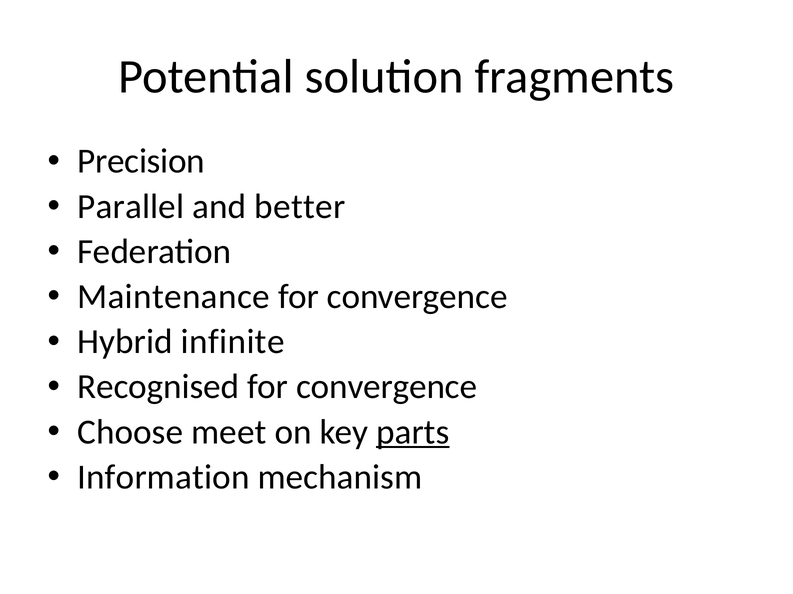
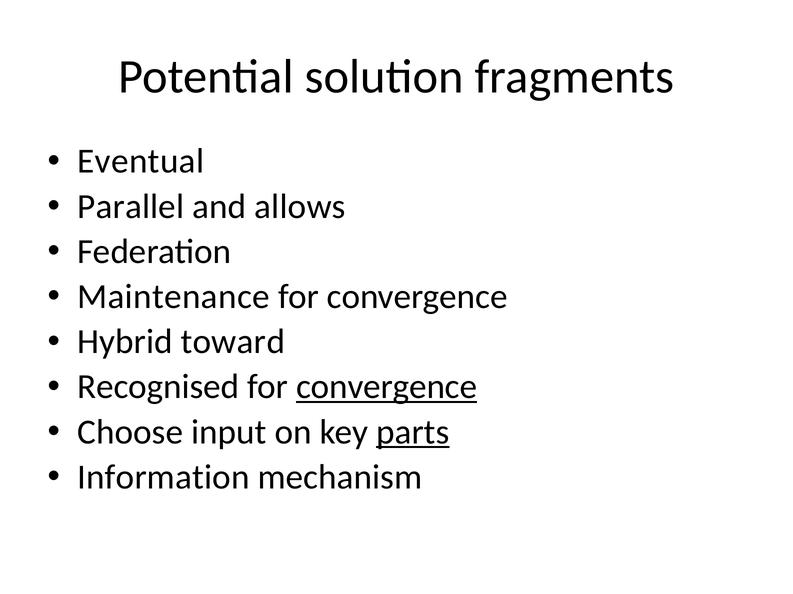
Precision: Precision -> Eventual (141, 162)
better: better -> allows (300, 207)
infinite: infinite -> toward (233, 342)
convergence underline: none -> present (387, 387)
meet: meet -> input (229, 432)
